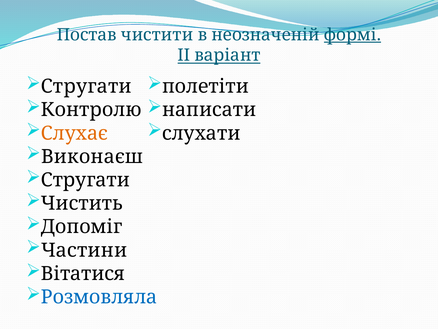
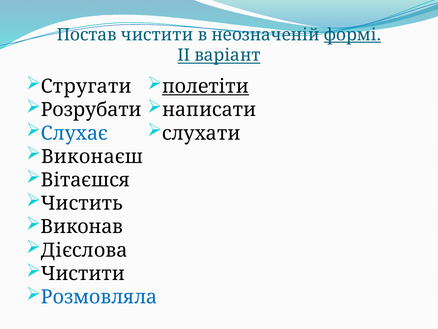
полетіти underline: none -> present (206, 86)
Контролю: Контролю -> Розрубати (91, 110)
Слухає colour: orange -> blue (74, 133)
Стругати: Стругати -> Вітаєшся (85, 180)
Допоміг: Допоміг -> Виконав (82, 227)
Частини: Частини -> Дієслова (84, 250)
Вітатися: Вітатися -> Чистити (83, 273)
